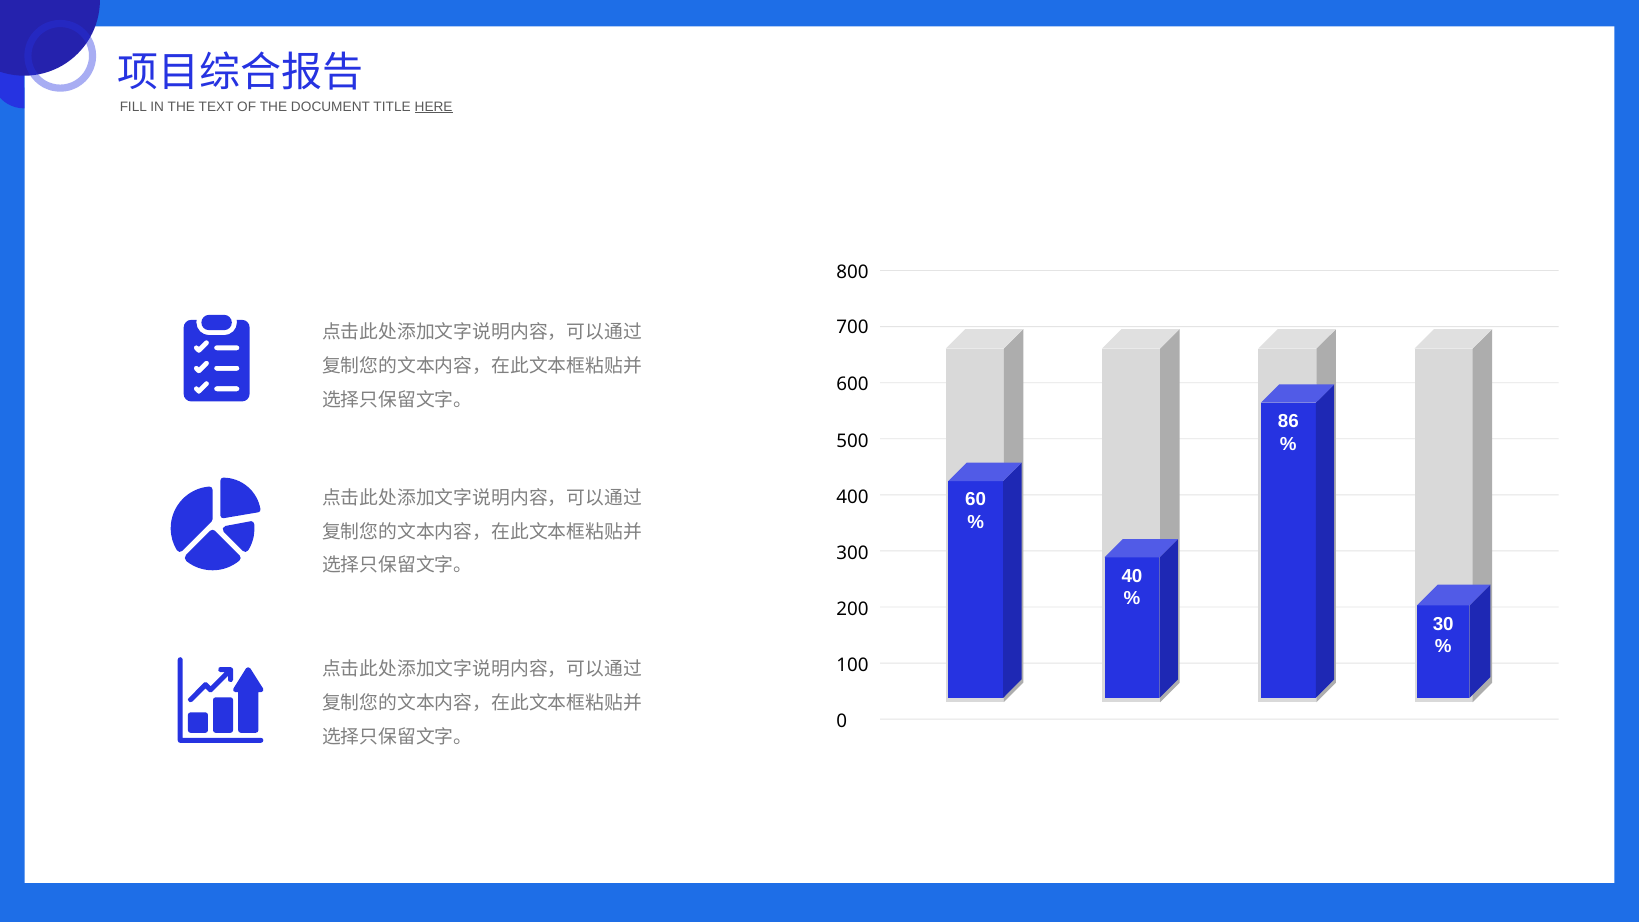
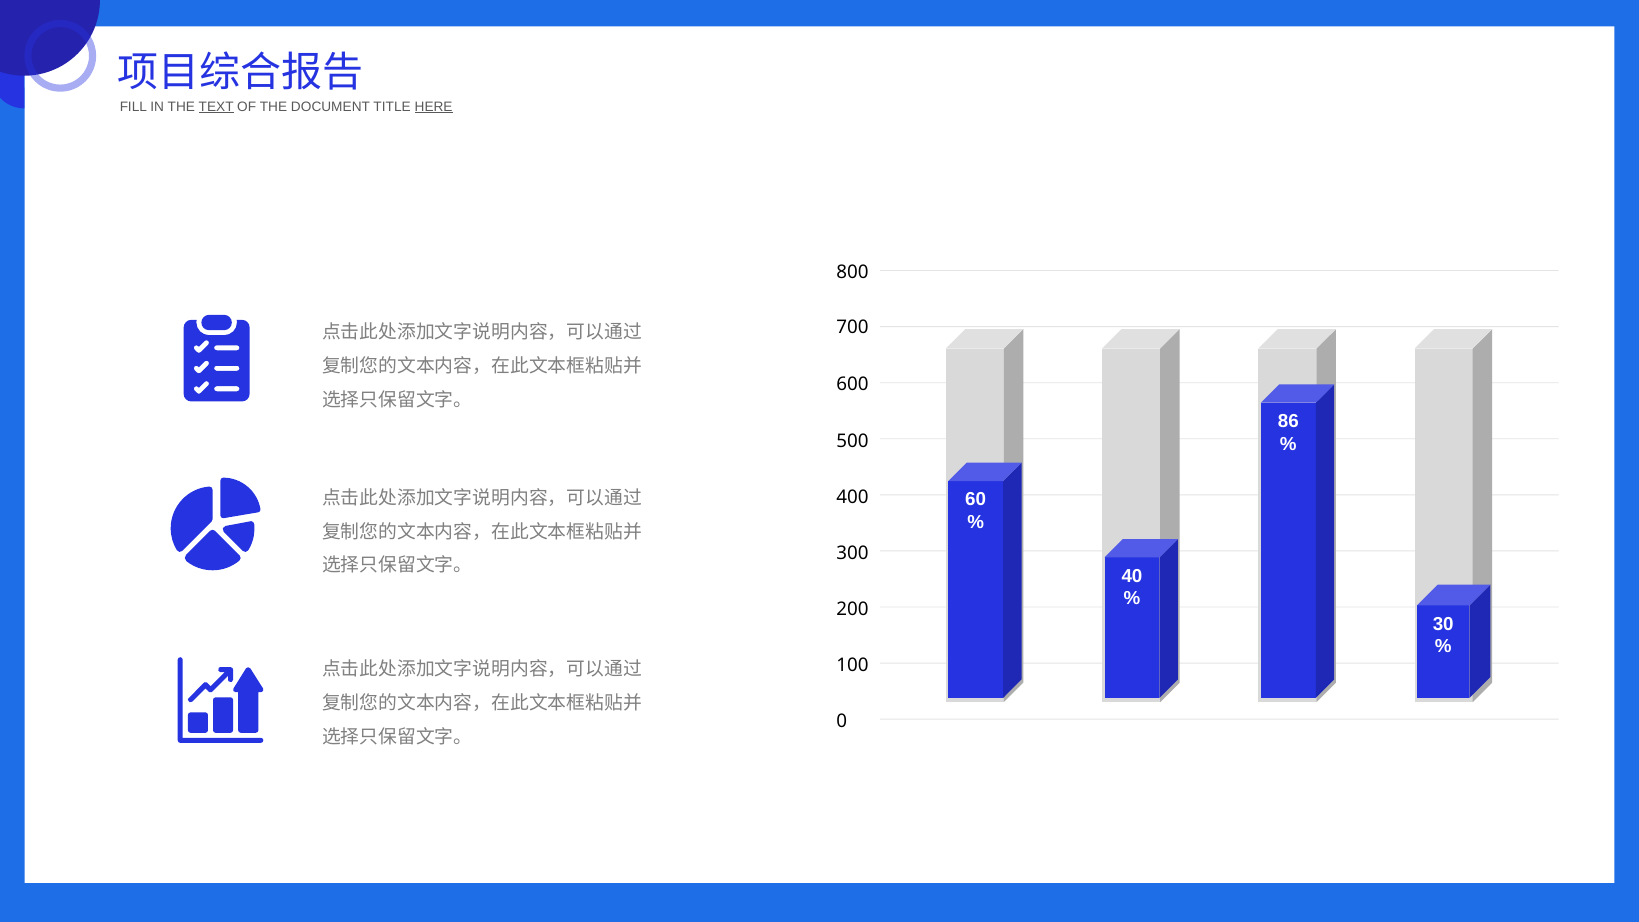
TEXT underline: none -> present (216, 107)
